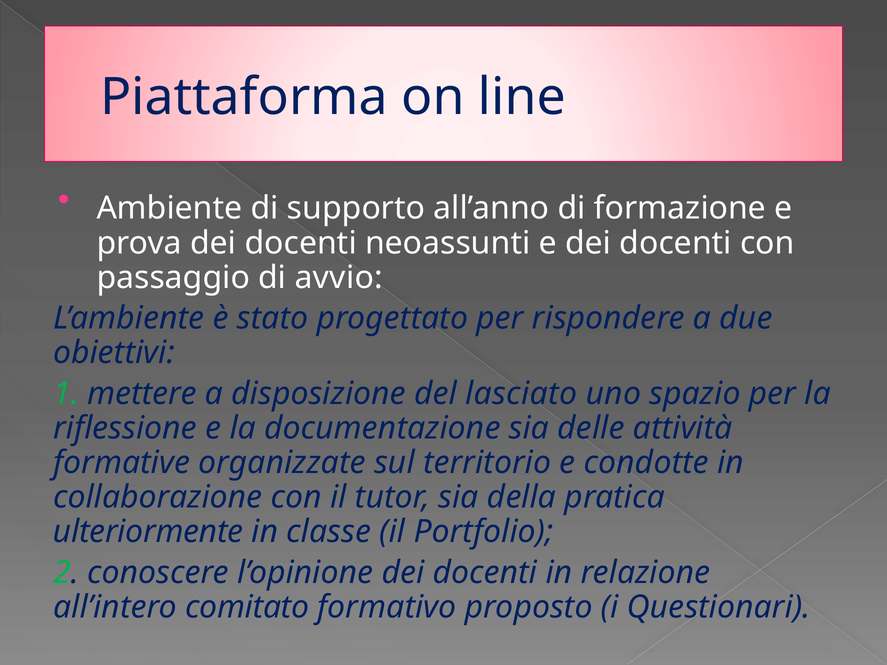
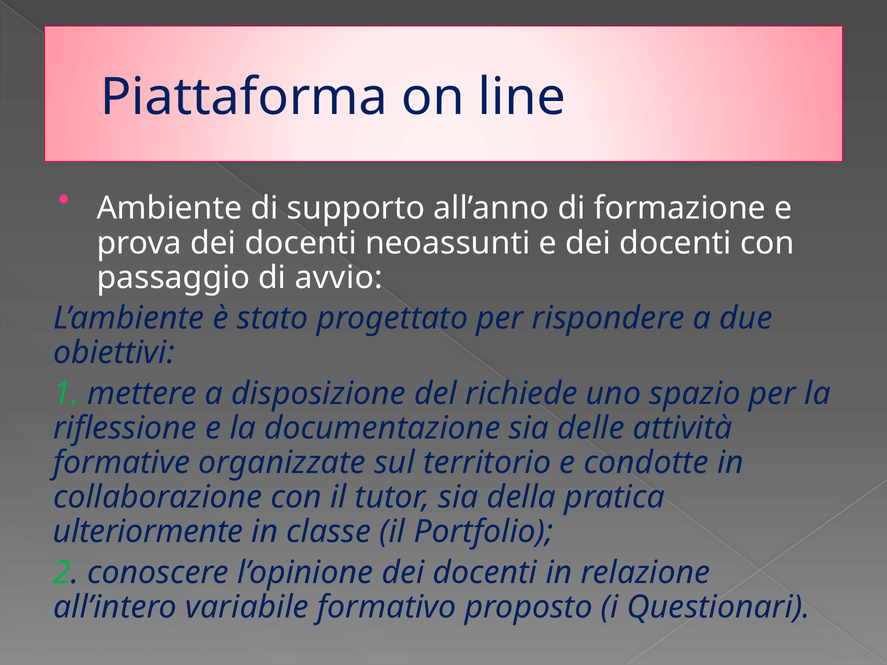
lasciato: lasciato -> richiede (521, 394)
comitato: comitato -> variabile (247, 607)
